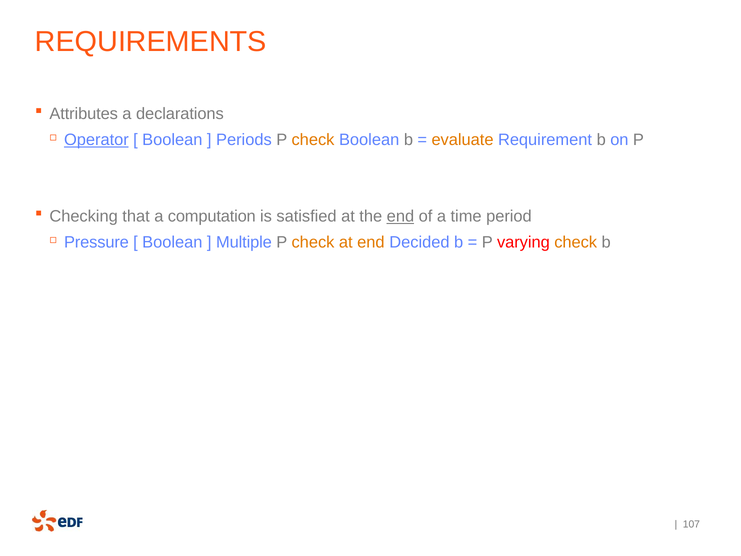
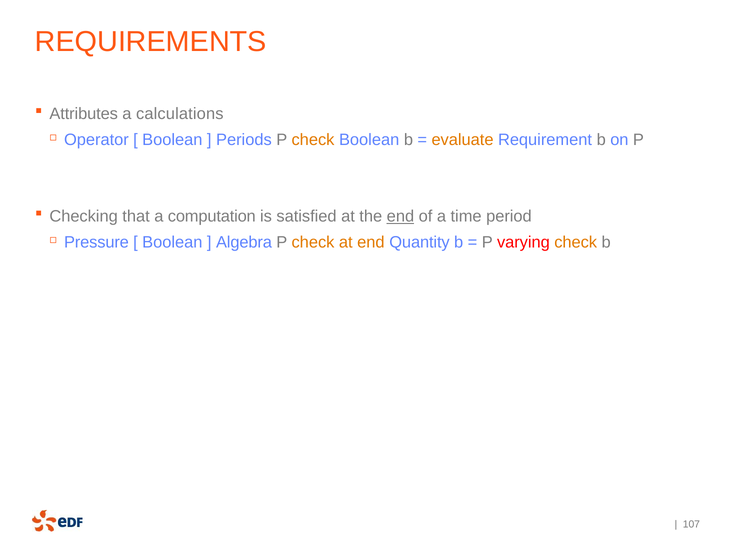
declarations: declarations -> calculations (180, 114)
Operator underline: present -> none (96, 140)
Multiple: Multiple -> Algebra (244, 242)
Decided: Decided -> Quantity (420, 242)
